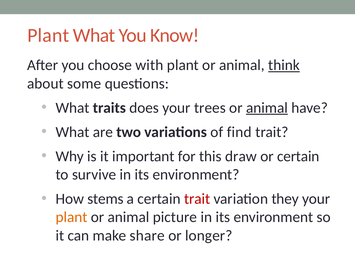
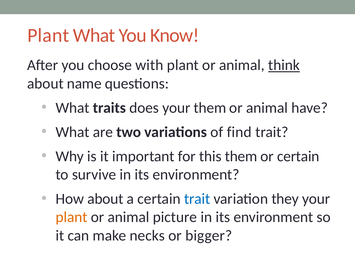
some: some -> name (84, 84)
your trees: trees -> them (210, 108)
animal underline: present -> none (267, 108)
this draw: draw -> them (241, 156)
How stems: stems -> about (105, 199)
trait colour: red -> blue (197, 199)
share: share -> necks (147, 236)
longer: longer -> bigger (209, 236)
